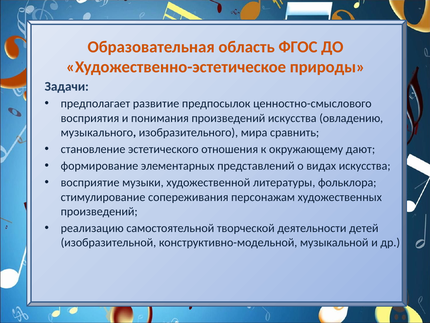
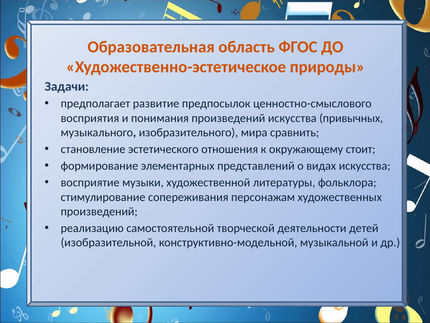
овладению: овладению -> привычных (351, 118)
дают: дают -> стоит (361, 149)
